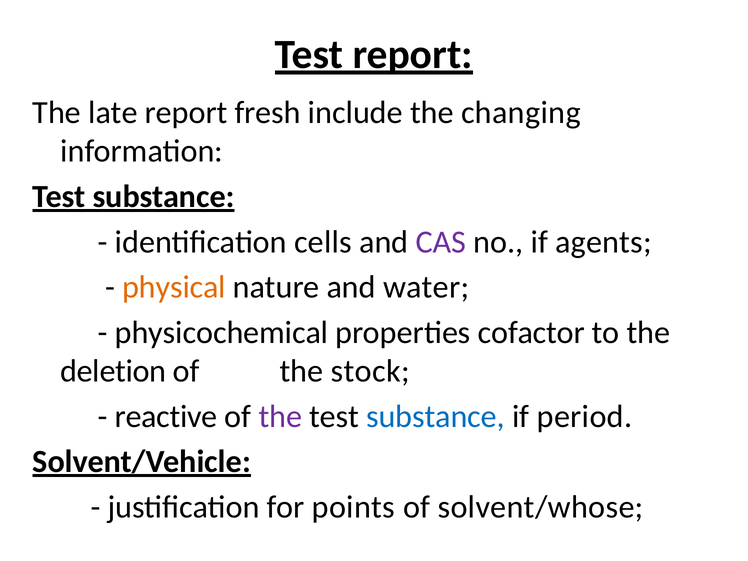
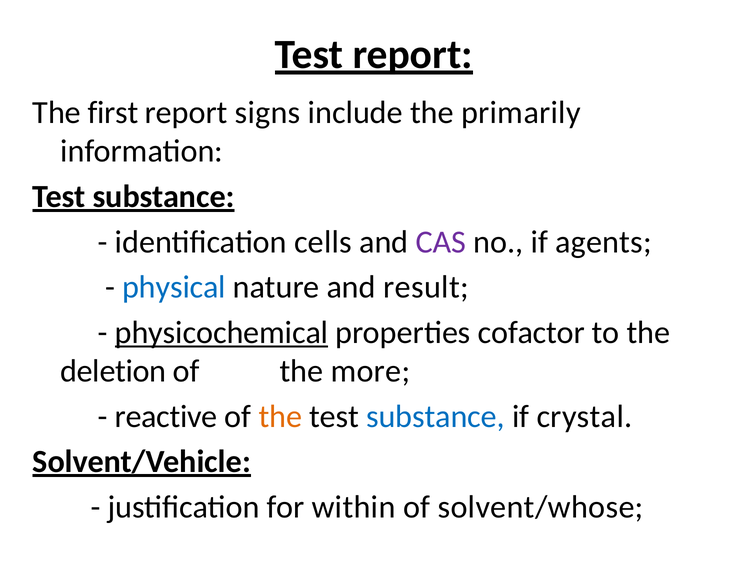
late: late -> first (113, 113)
fresh: fresh -> signs (268, 113)
changing: changing -> primarily (521, 113)
physical colour: orange -> blue (174, 287)
water: water -> result (426, 287)
physicochemical underline: none -> present (222, 333)
stock: stock -> more (370, 371)
the colour: purple -> orange (280, 417)
period: period -> crystal (585, 417)
points: points -> within (354, 507)
